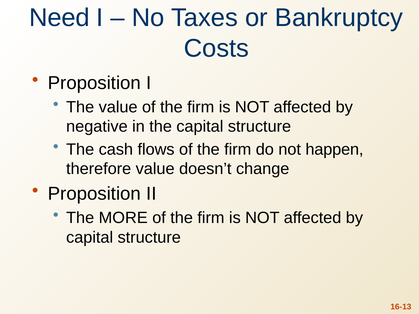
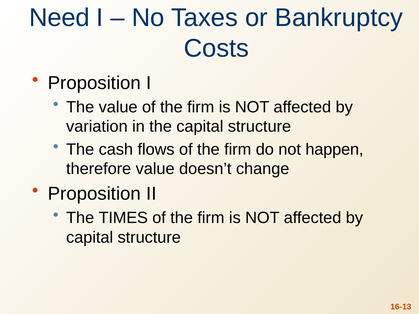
negative: negative -> variation (97, 127)
MORE: MORE -> TIMES (123, 218)
